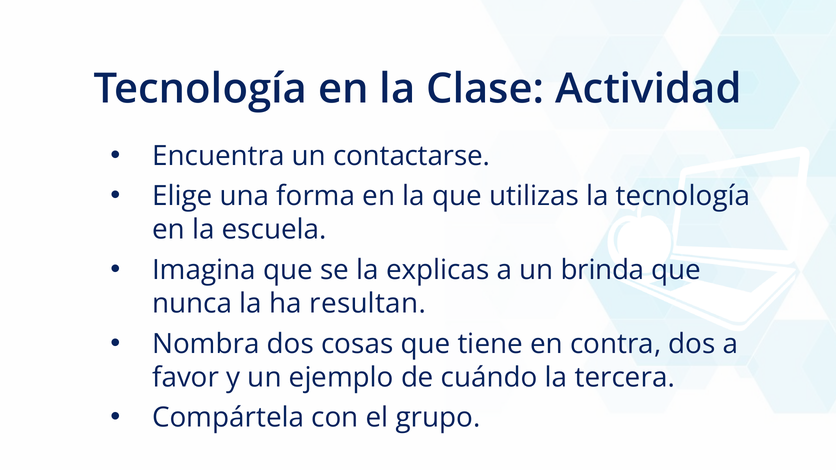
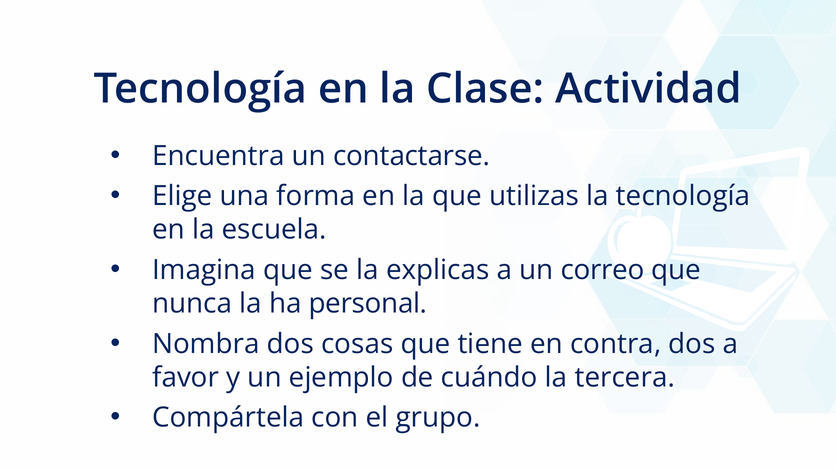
brinda: brinda -> correo (603, 270)
resultan: resultan -> personal (368, 304)
